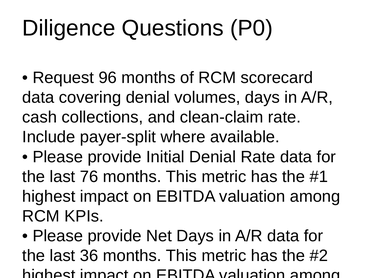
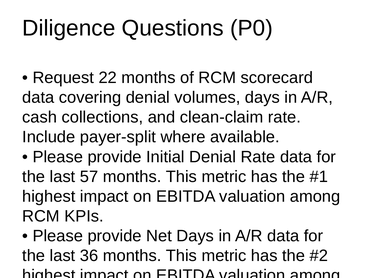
96: 96 -> 22 (108, 78)
76: 76 -> 57 (89, 177)
